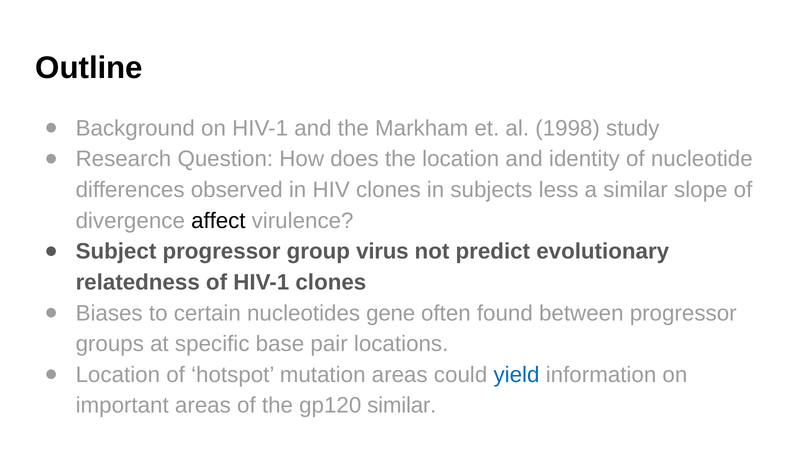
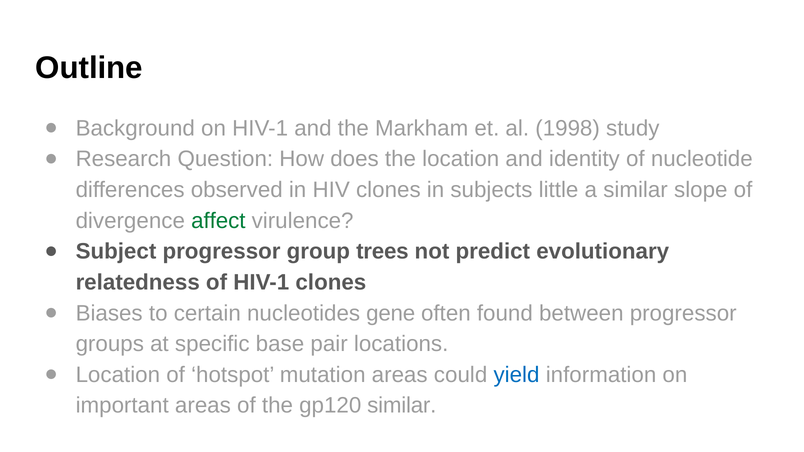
less: less -> little (559, 190)
affect colour: black -> green (218, 221)
virus: virus -> trees (382, 252)
